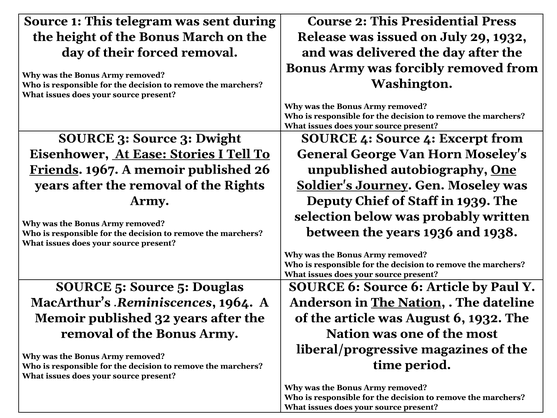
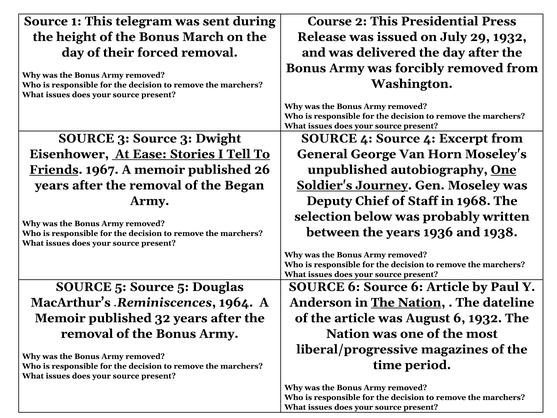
Rights: Rights -> Began (244, 185)
1939: 1939 -> 1968 (474, 201)
